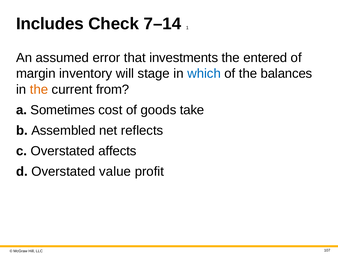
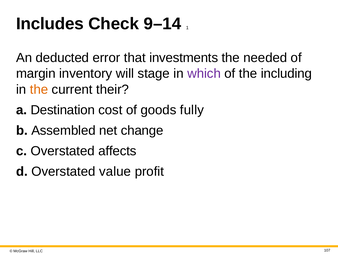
7–14: 7–14 -> 9–14 (162, 24)
assumed: assumed -> deducted (62, 58)
entered: entered -> needed (265, 58)
which colour: blue -> purple (204, 73)
balances: balances -> including (286, 73)
from: from -> their (113, 89)
Sometimes: Sometimes -> Destination (63, 110)
take: take -> fully (192, 110)
reflects: reflects -> change (142, 130)
